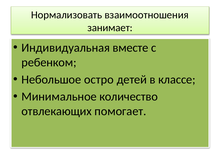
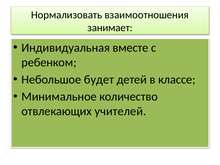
остро: остро -> будет (99, 80)
помогает: помогает -> учителей (120, 111)
